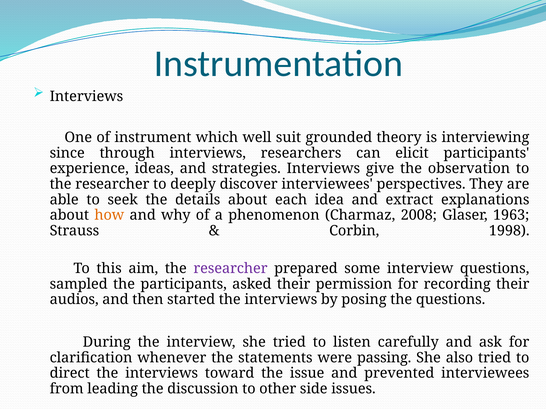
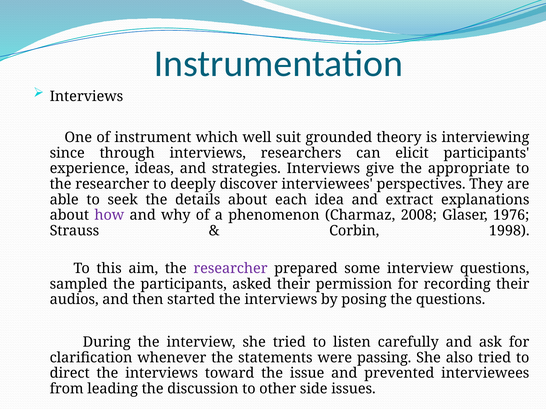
observation: observation -> appropriate (469, 169)
how colour: orange -> purple (109, 215)
1963: 1963 -> 1976 (511, 215)
